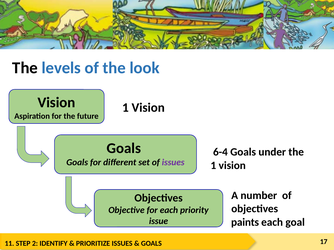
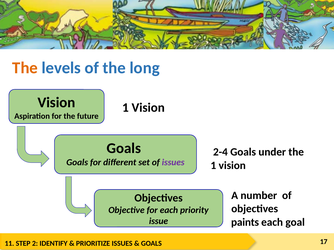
The colour: black -> orange (25, 68)
look: look -> long (145, 68)
6-4: 6-4 -> 2-4 (220, 152)
